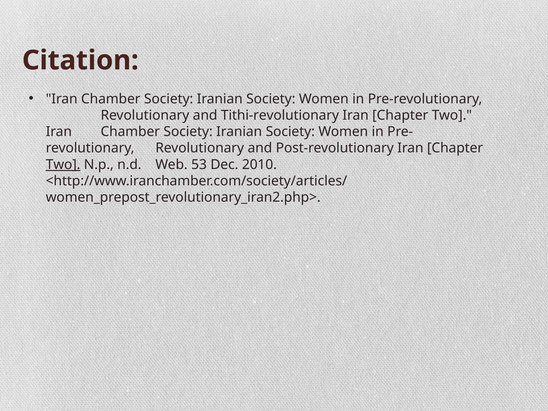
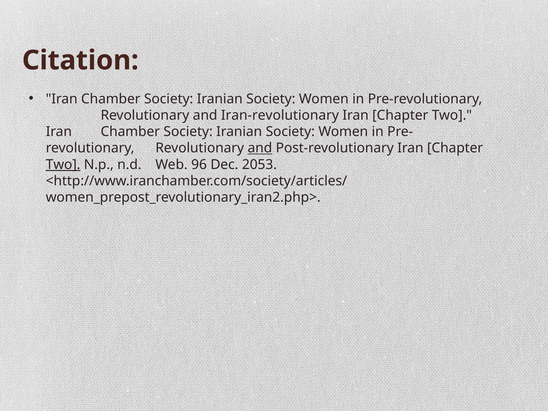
Tithi-revolutionary: Tithi-revolutionary -> Iran-revolutionary (280, 115)
and underline: none -> present (260, 148)
53: 53 -> 96 (199, 165)
2010: 2010 -> 2053 (259, 165)
